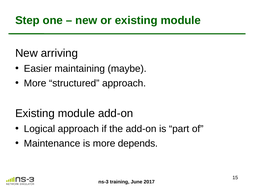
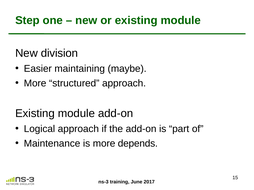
arriving: arriving -> division (59, 53)
